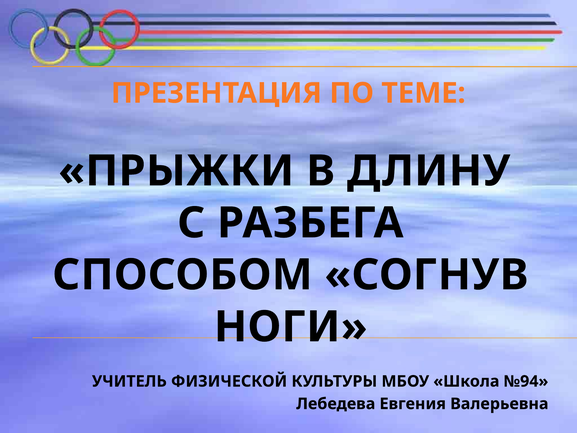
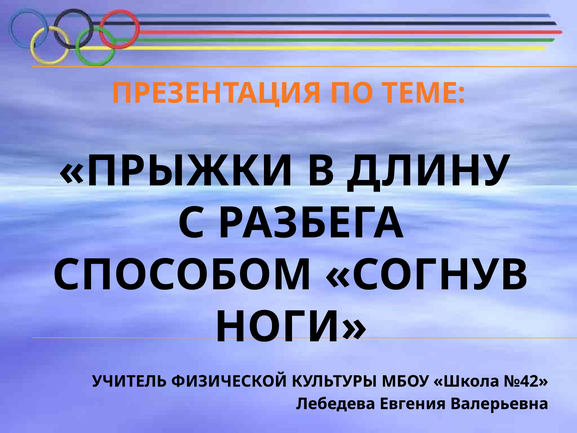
№94: №94 -> №42 (526, 381)
